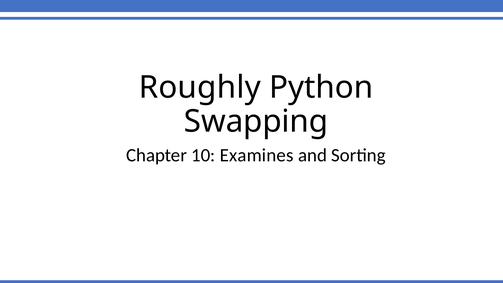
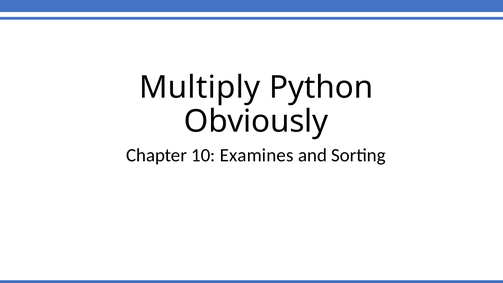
Roughly: Roughly -> Multiply (200, 88)
Swapping: Swapping -> Obviously (256, 121)
